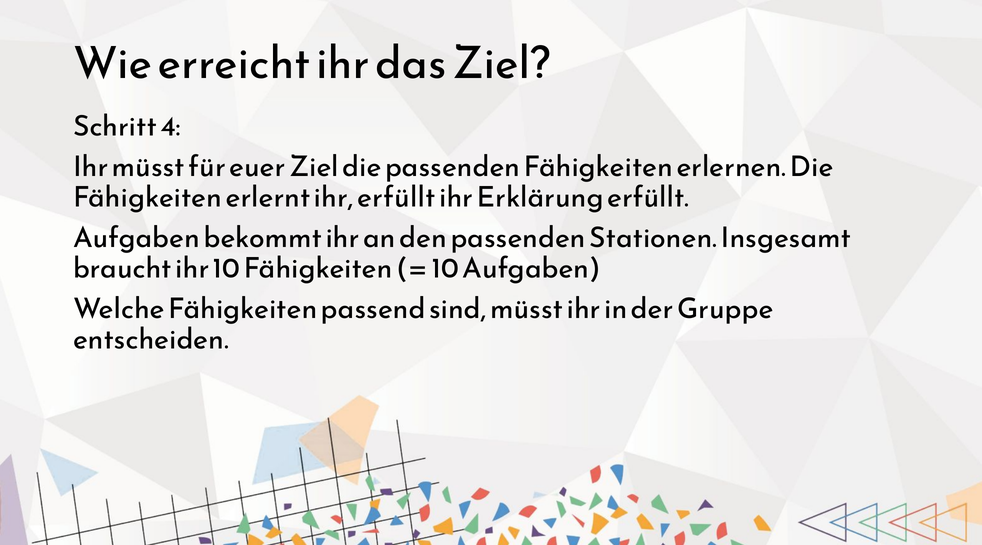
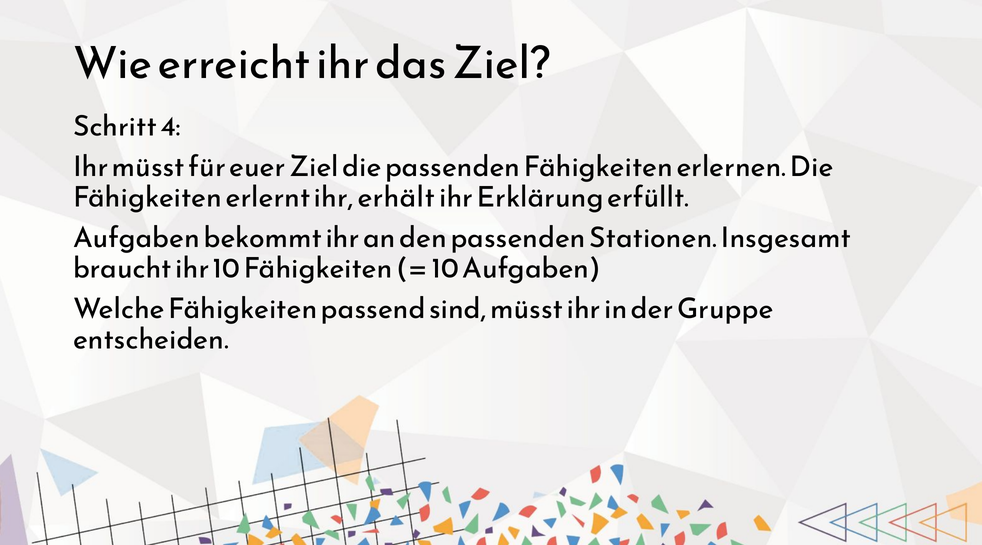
ihr erfüllt: erfüllt -> erhält (396, 198)
